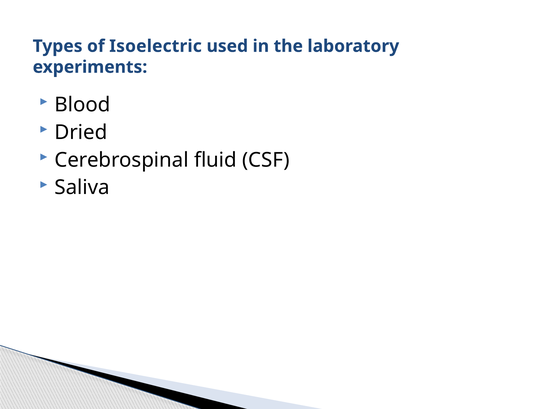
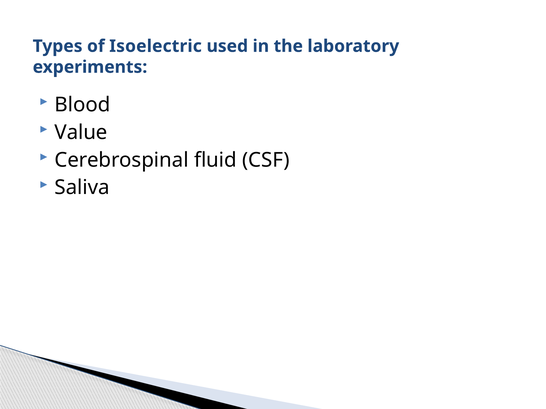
Dried: Dried -> Value (81, 132)
